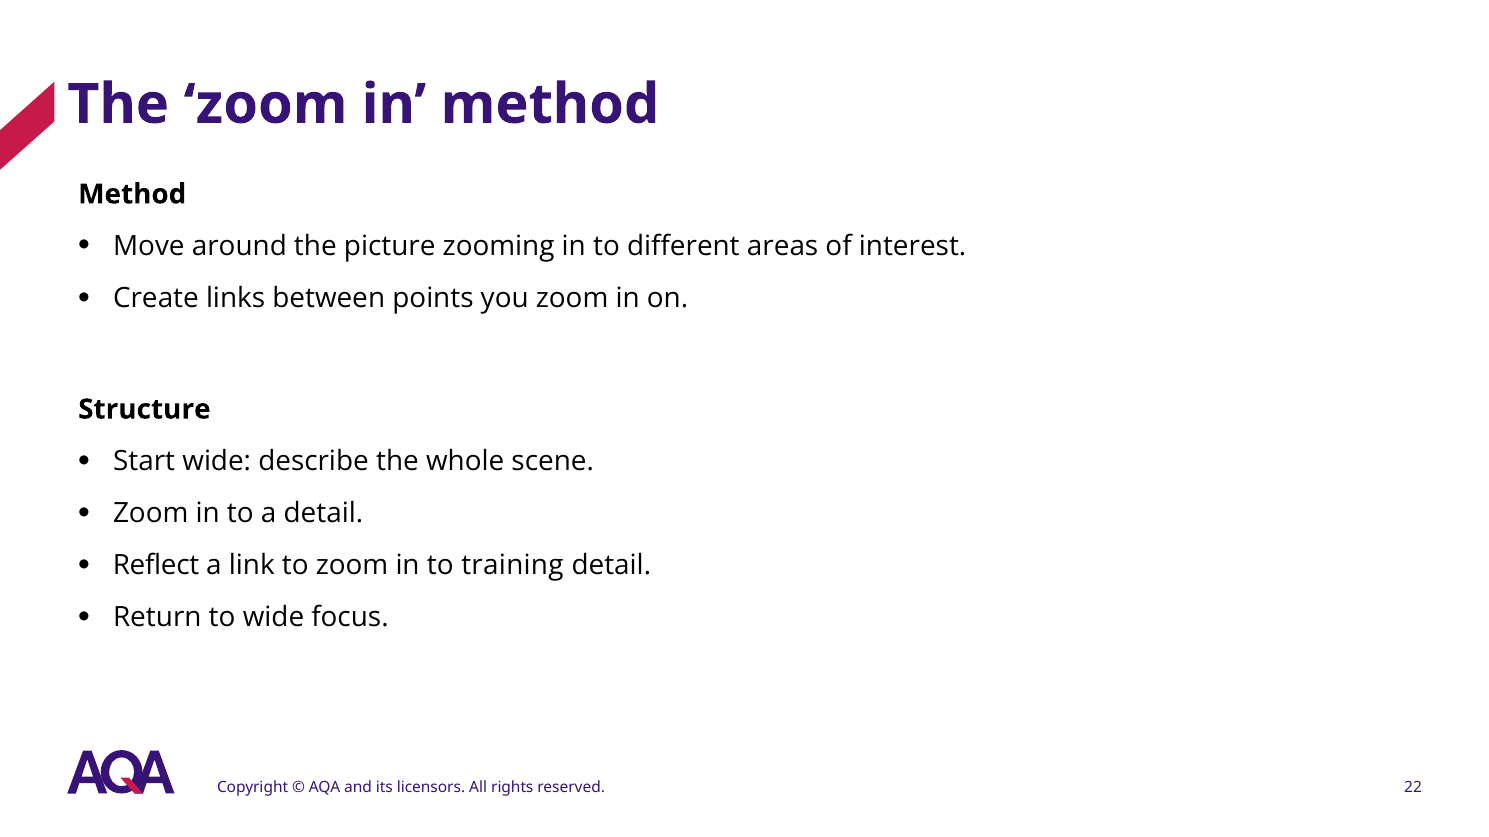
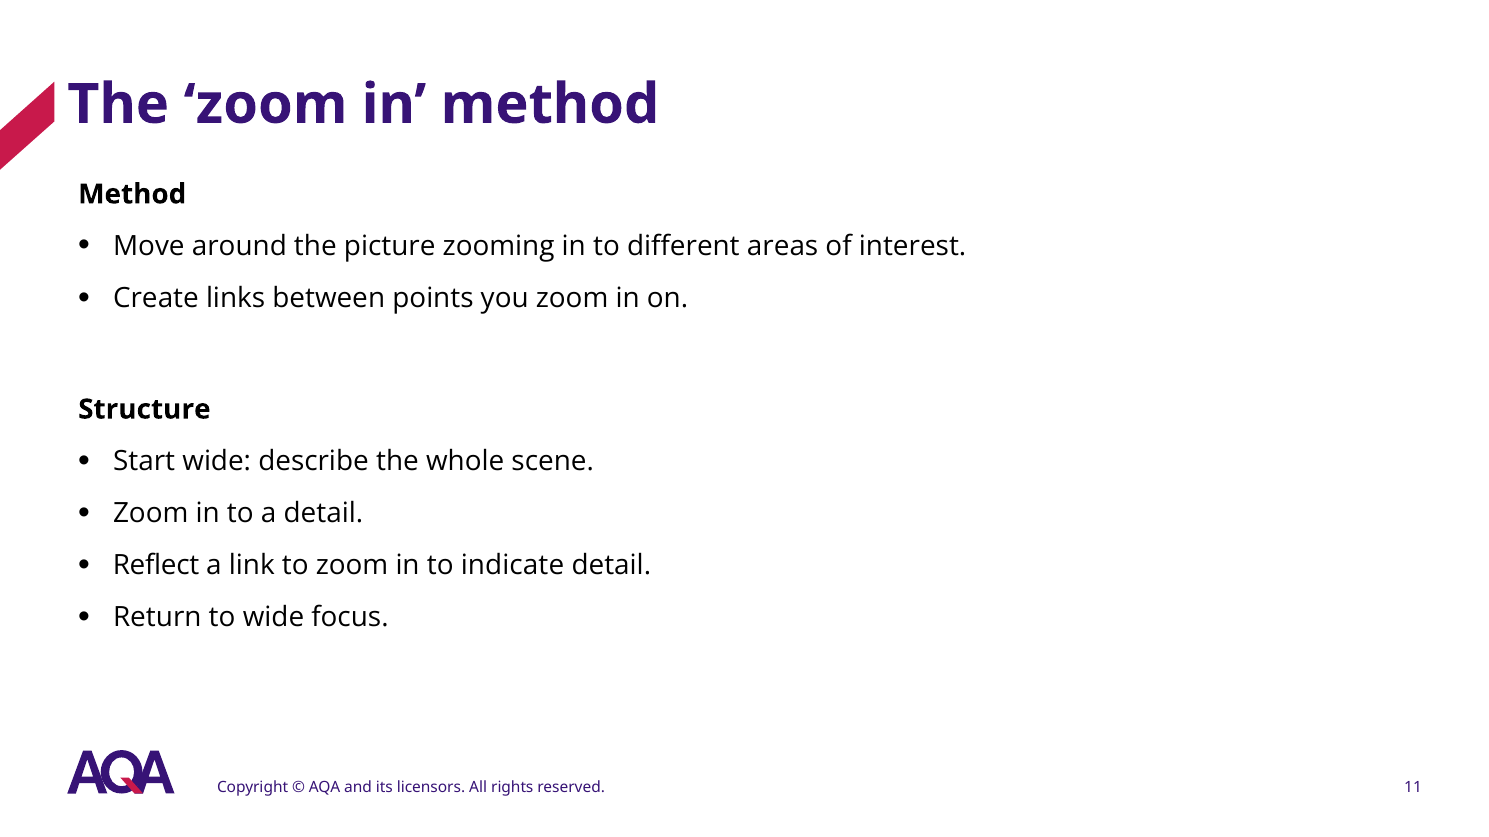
training: training -> indicate (512, 566)
22: 22 -> 11 (1413, 787)
